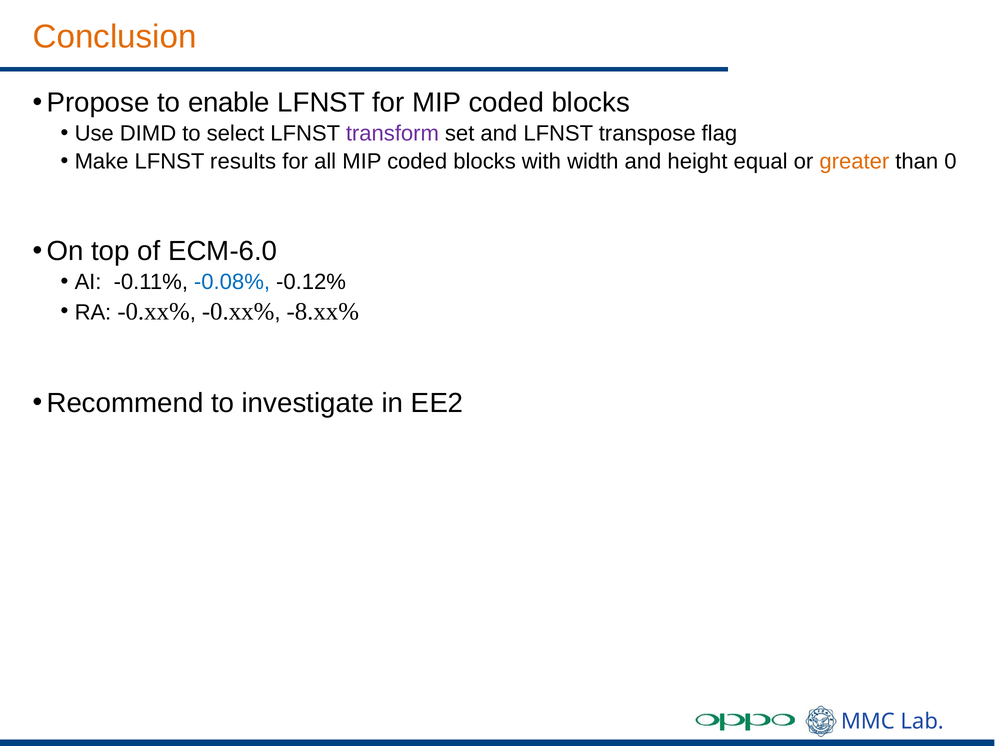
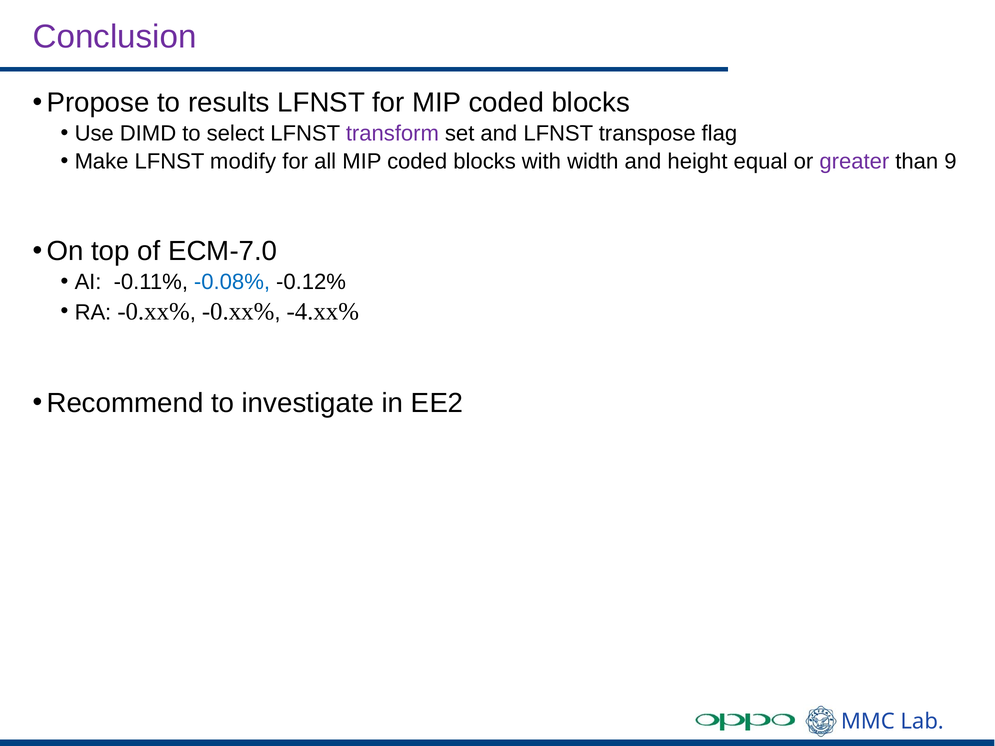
Conclusion colour: orange -> purple (115, 37)
enable: enable -> results (229, 103)
results: results -> modify (243, 161)
greater colour: orange -> purple (854, 161)
0: 0 -> 9 (950, 161)
ECM-6.0: ECM-6.0 -> ECM-7.0 (223, 251)
-8.xx%: -8.xx% -> -4.xx% (323, 311)
